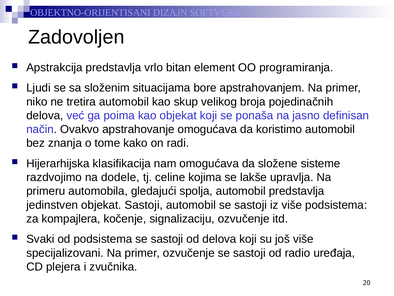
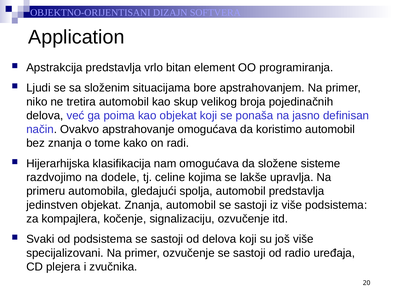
Zadovoljen: Zadovoljen -> Application (76, 37)
objekat Sastoji: Sastoji -> Znanja (144, 205)
